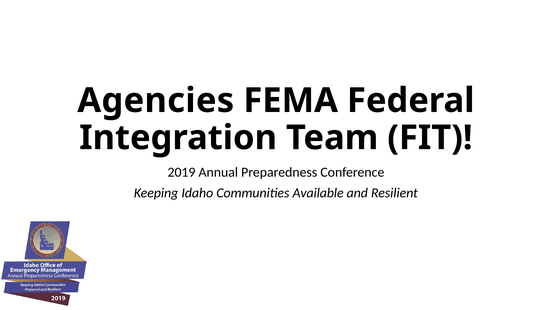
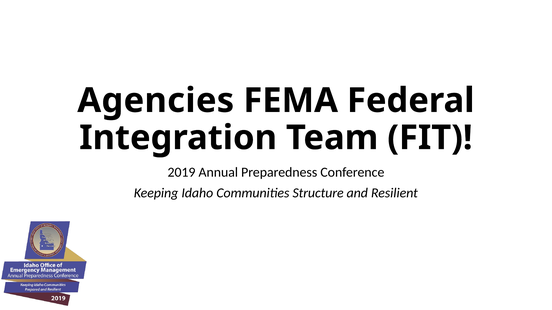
Available: Available -> Structure (318, 193)
